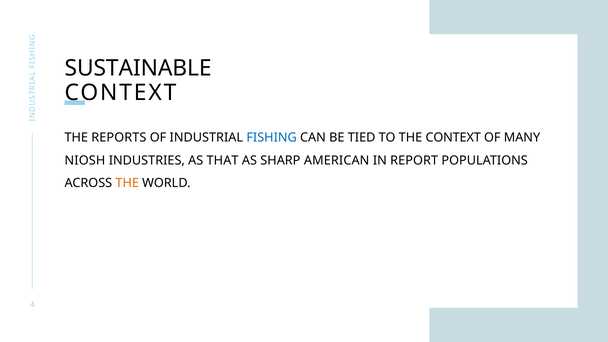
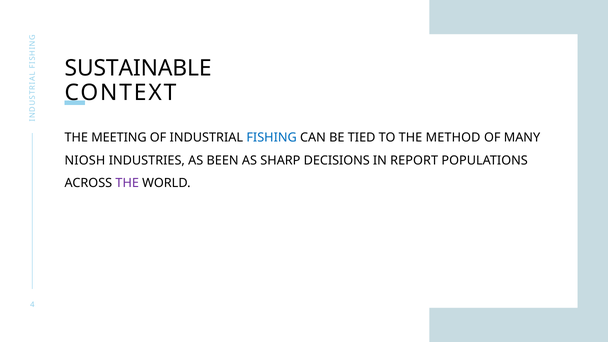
REPORTS: REPORTS -> MEETING (119, 138)
THE CONTEXT: CONTEXT -> METHOD (453, 138)
THAT: THAT -> BEEN (223, 160)
AMERICAN: AMERICAN -> DECISIONS (337, 160)
THE colour: orange -> purple (127, 183)
